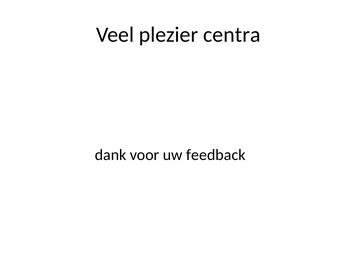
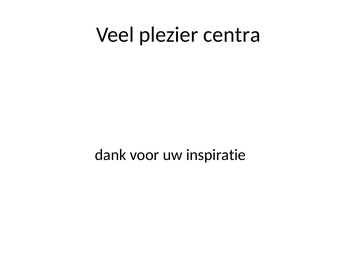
feedback: feedback -> inspiratie (216, 155)
